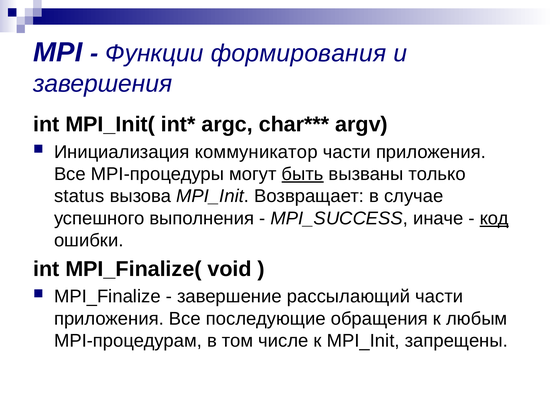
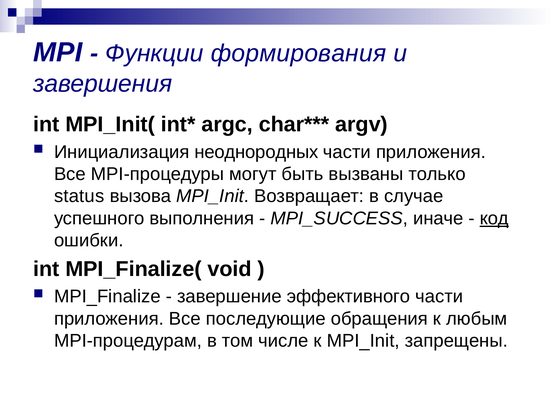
коммуникатор: коммуникатор -> неоднородных (256, 152)
быть underline: present -> none (303, 174)
рассылающий: рассылающий -> эффективного (349, 297)
